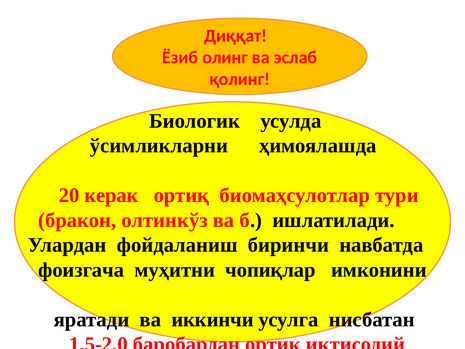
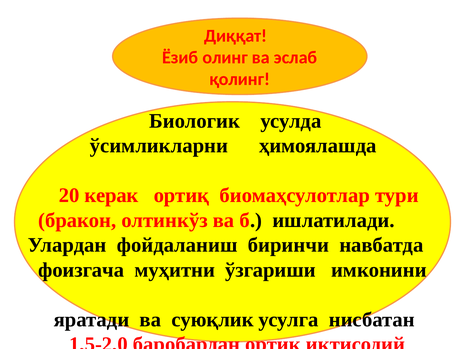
чопиқлар: чопиқлар -> ўзгариши (270, 270)
иккинчи: иккинчи -> суюқлик (213, 319)
